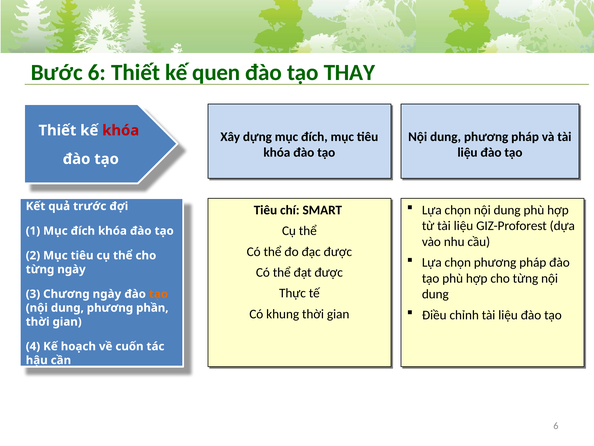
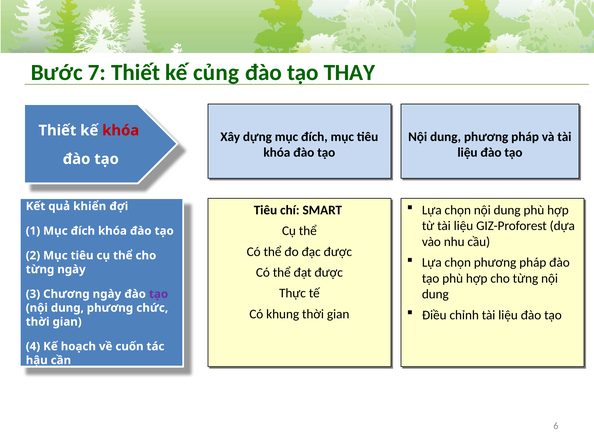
Bước 6: 6 -> 7 (97, 73)
quen: quen -> củng (216, 73)
trước: trước -> khiển (90, 206)
tạo colour: orange -> purple (159, 294)
phần: phần -> chức (152, 308)
